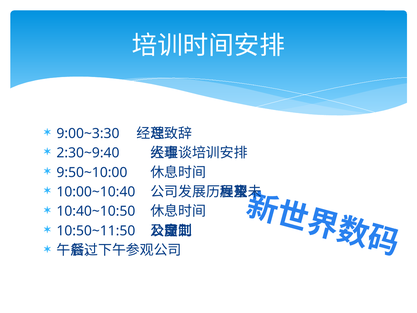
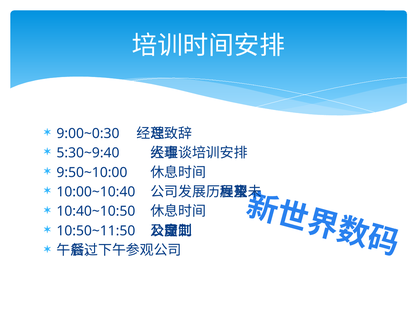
9:00~3:30: 9:00~3:30 -> 9:00~0:30 (88, 133)
2:30~9:40: 2:30~9:40 -> 5:30~9:40 (88, 153)
